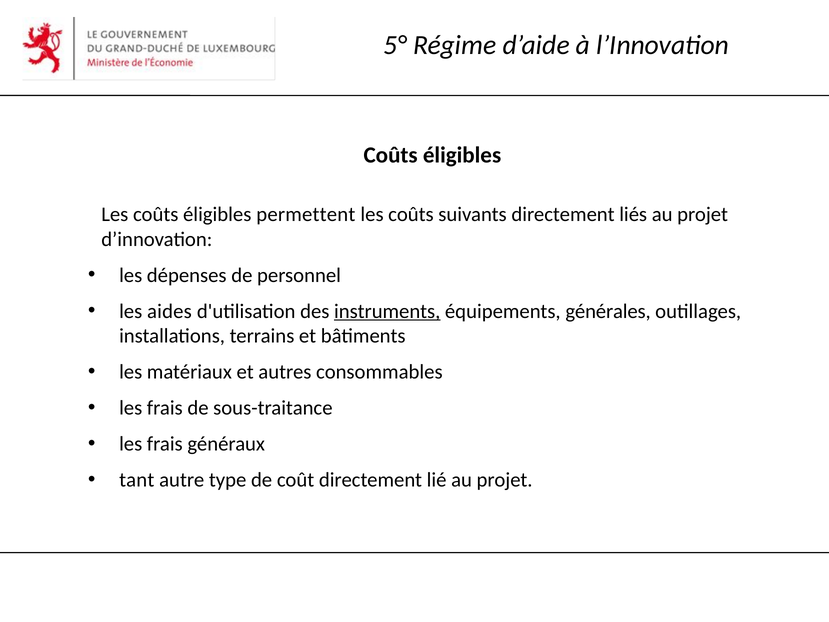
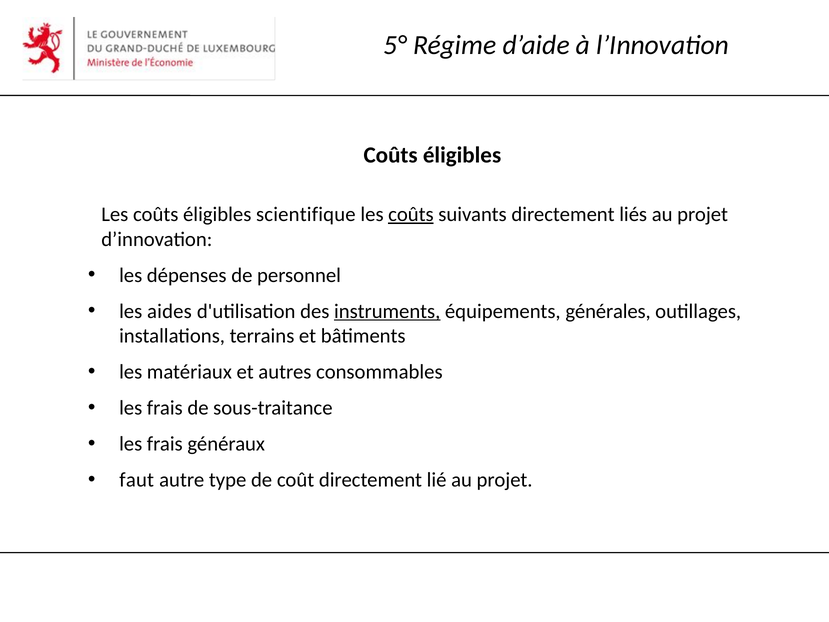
permettent: permettent -> scientifique (306, 214)
coûts underline: none -> present (411, 214)
tant: tant -> faut (137, 480)
